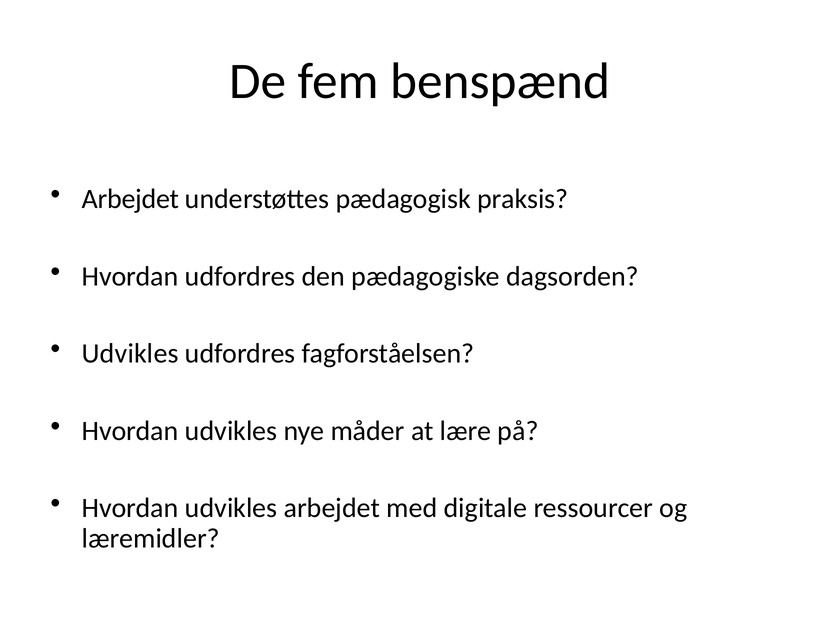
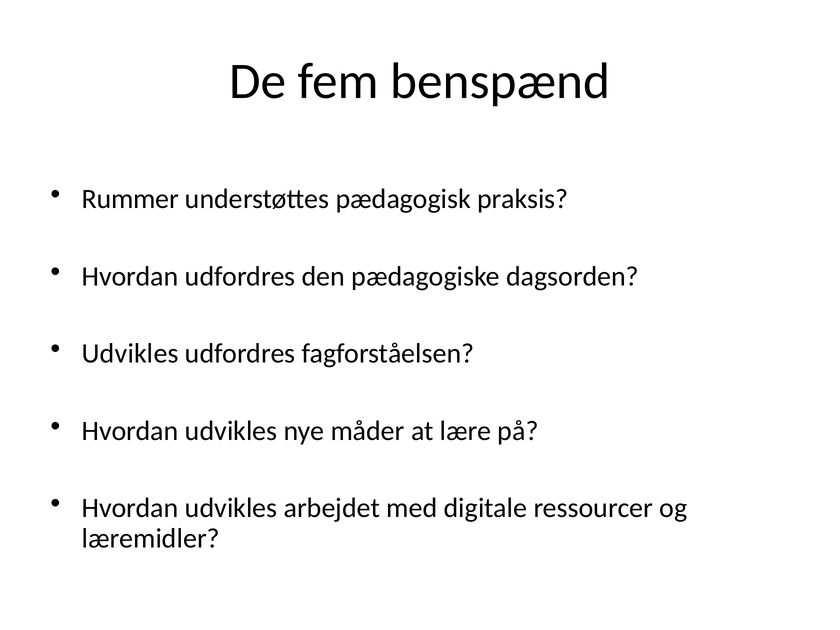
Arbejdet: Arbejdet -> Rummer (130, 199)
